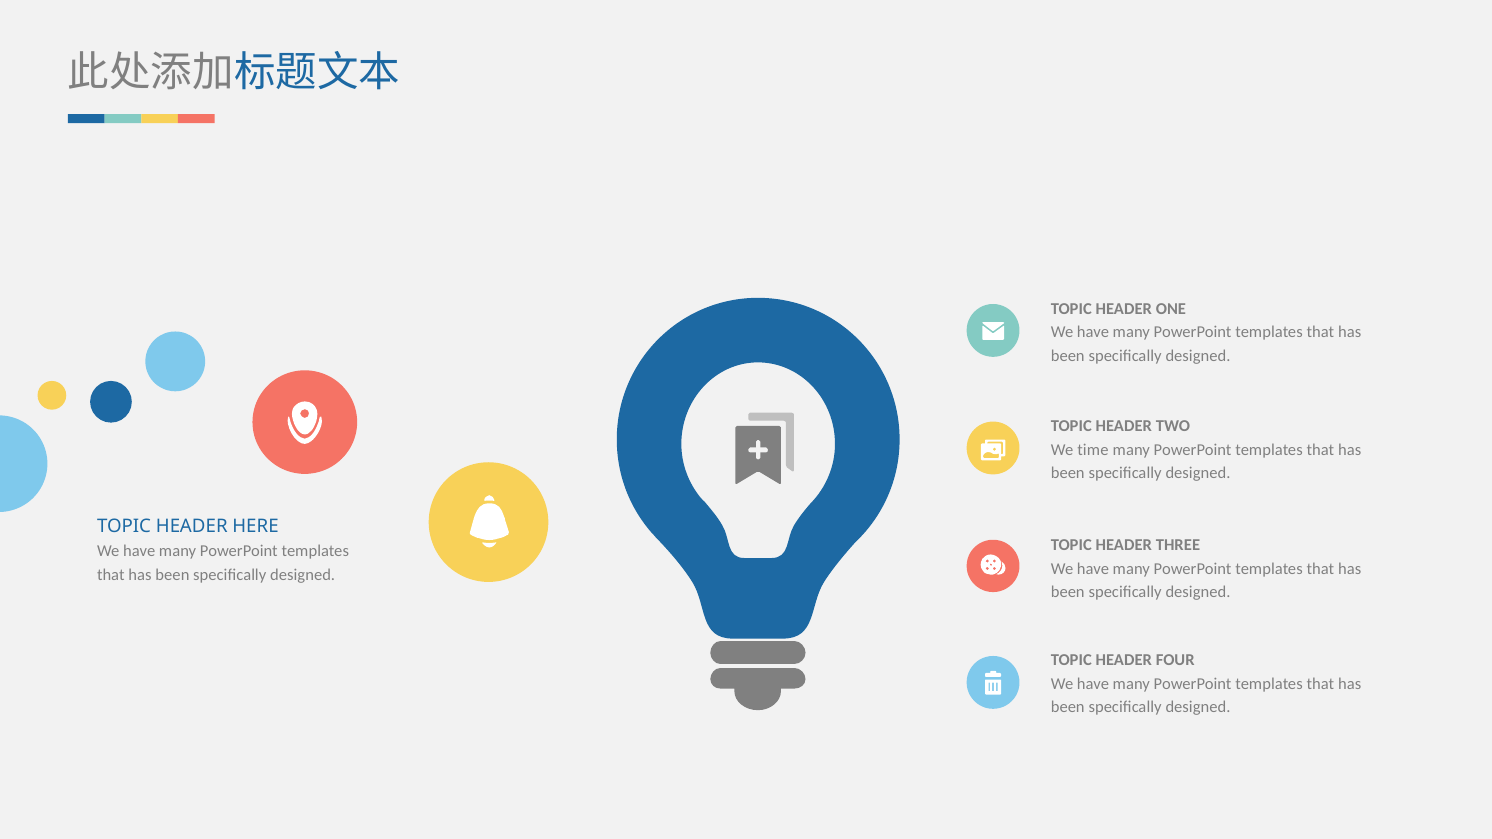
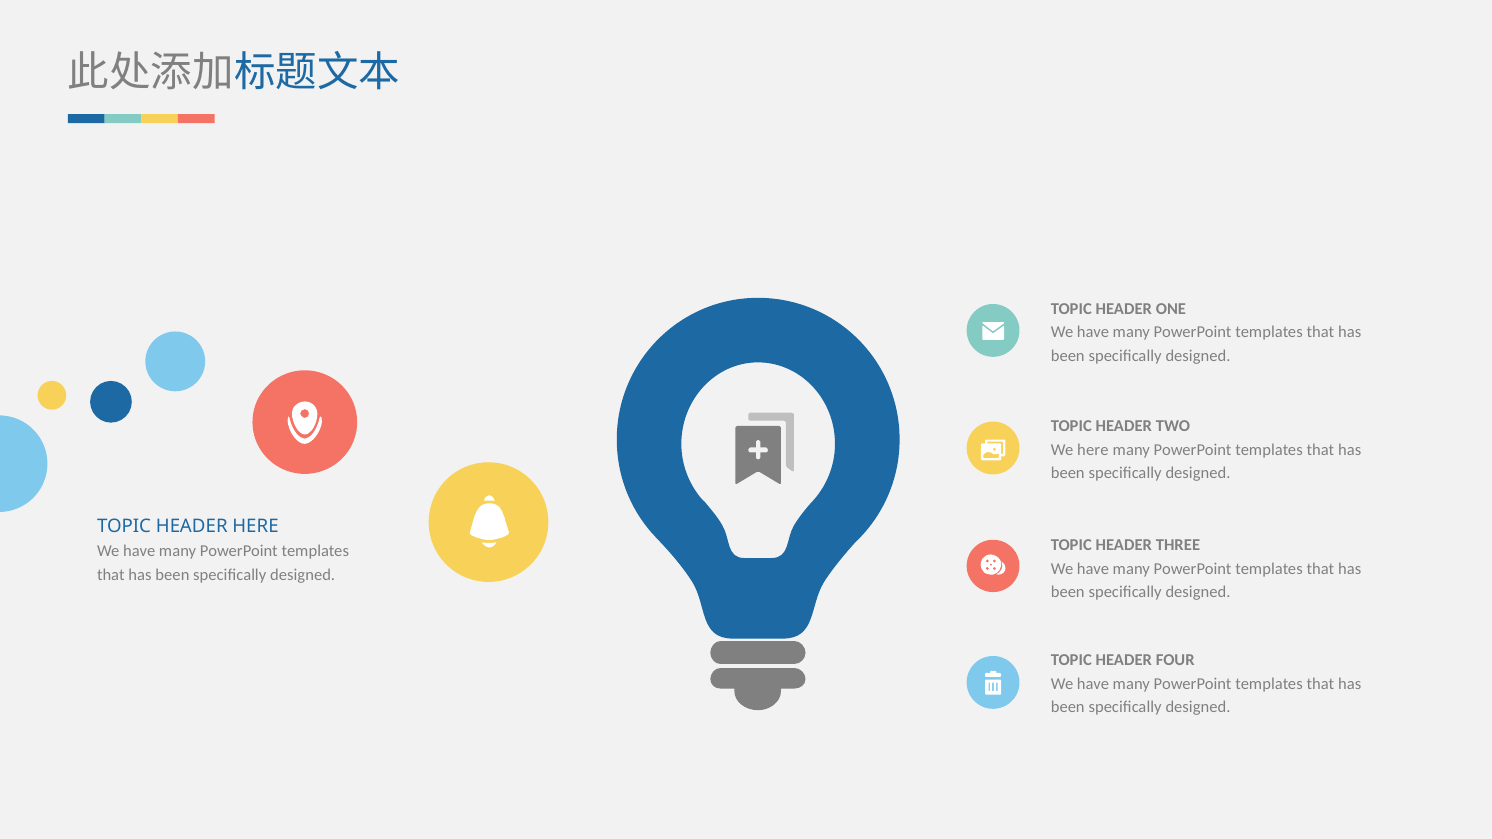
We time: time -> here (1093, 450)
